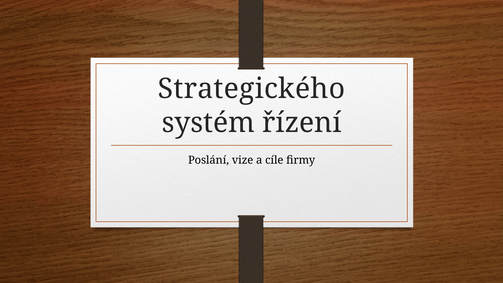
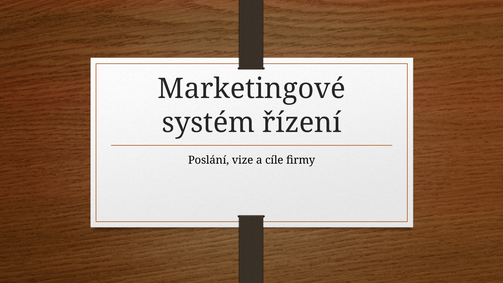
Strategického: Strategického -> Marketingové (252, 89)
